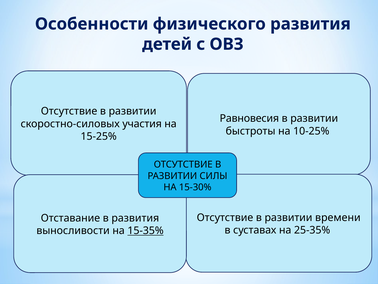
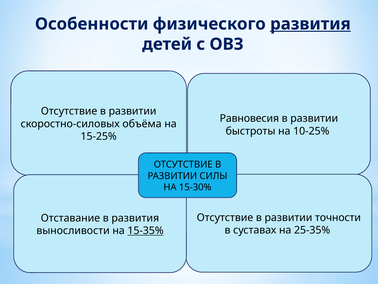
развития underline: none -> present (310, 24)
участия: участия -> объёма (142, 124)
времени: времени -> точности (338, 217)
